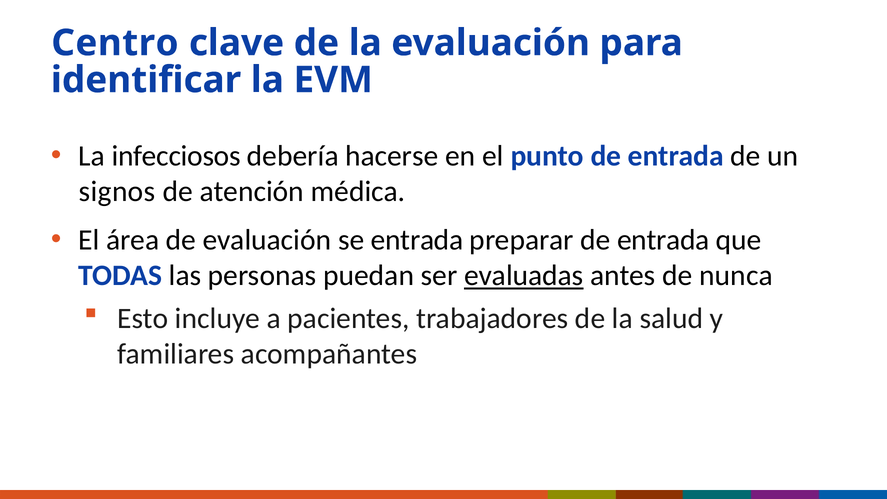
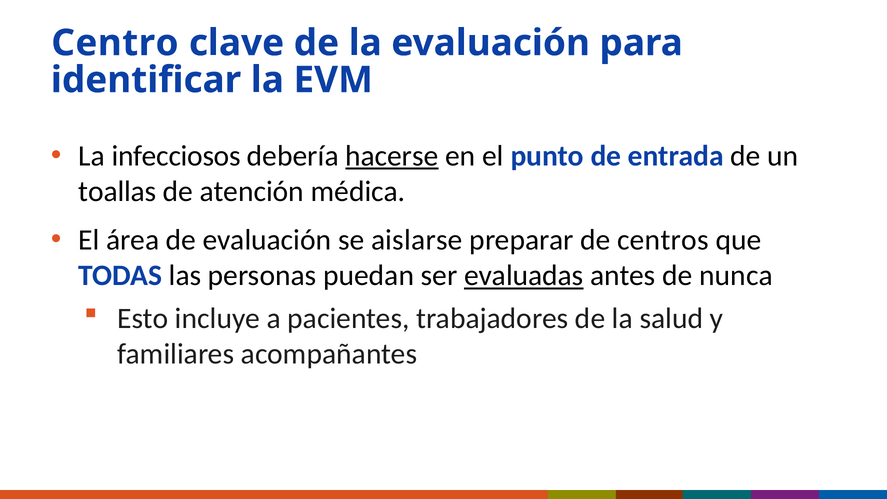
hacerse underline: none -> present (392, 156)
signos: signos -> toallas (117, 191)
se entrada: entrada -> aislarse (417, 240)
preparar de entrada: entrada -> centros (663, 240)
